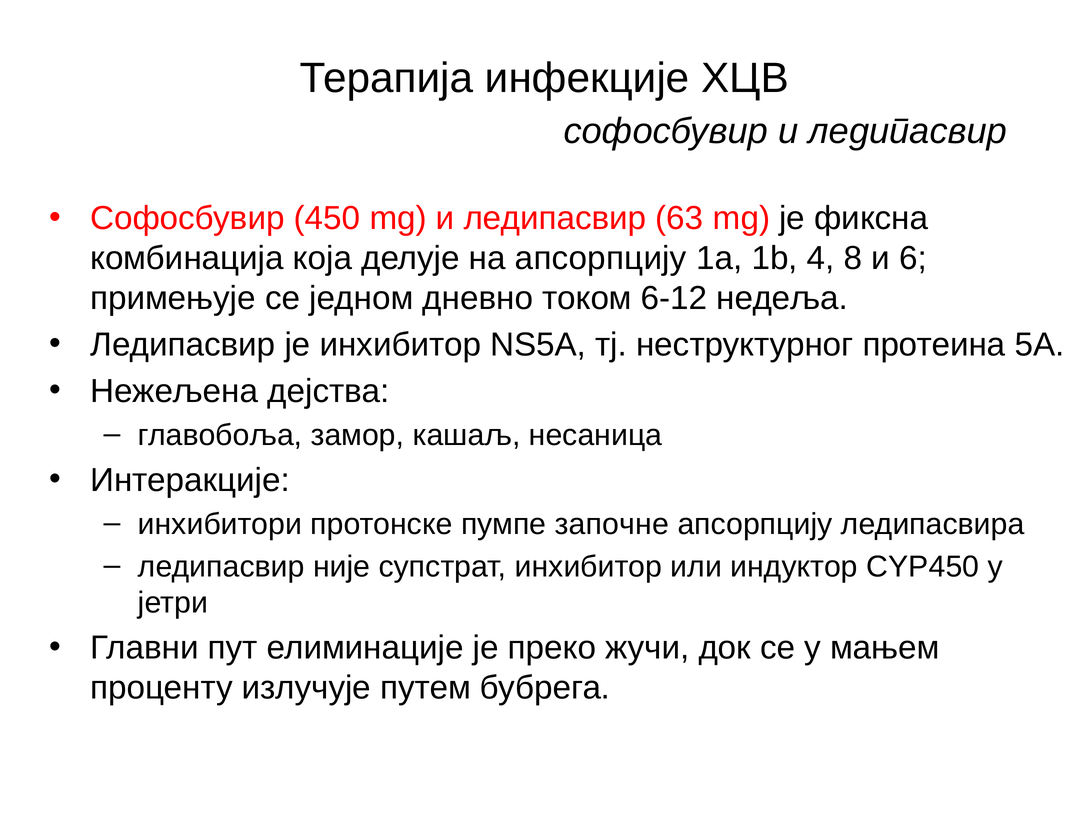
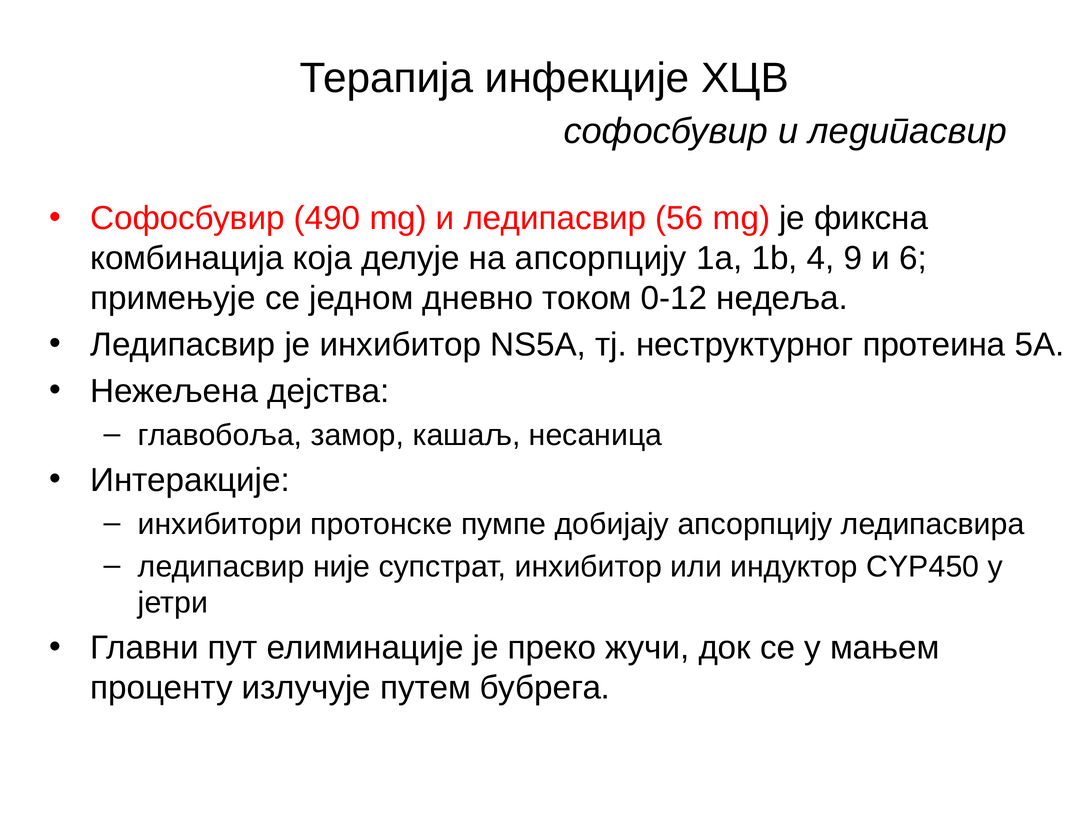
450: 450 -> 490 (327, 218)
63: 63 -> 56 (679, 218)
8: 8 -> 9 (853, 258)
6-12: 6-12 -> 0-12 (674, 298)
започне: започне -> добијају (612, 524)
